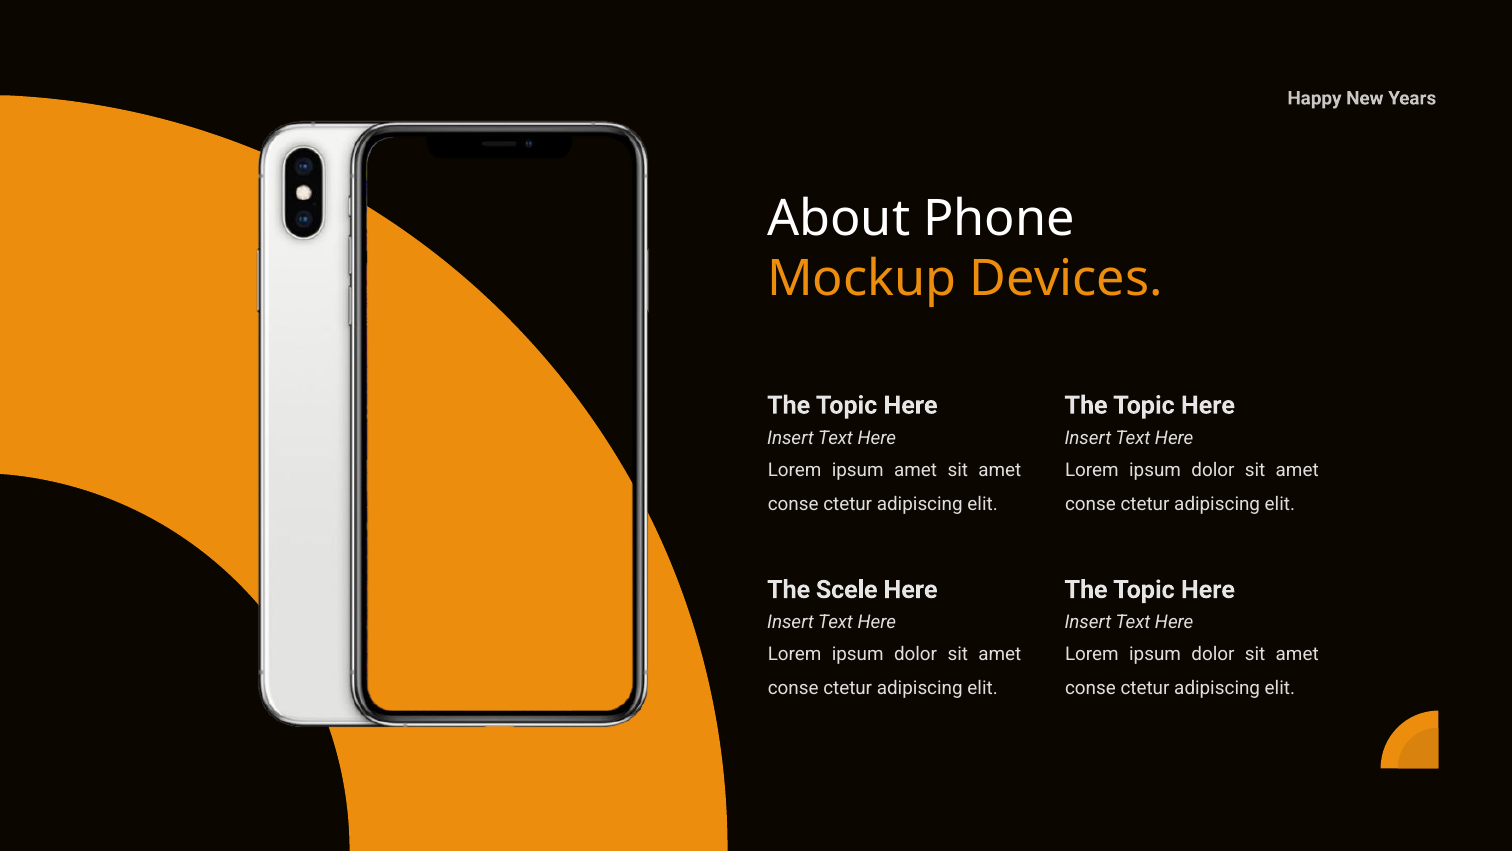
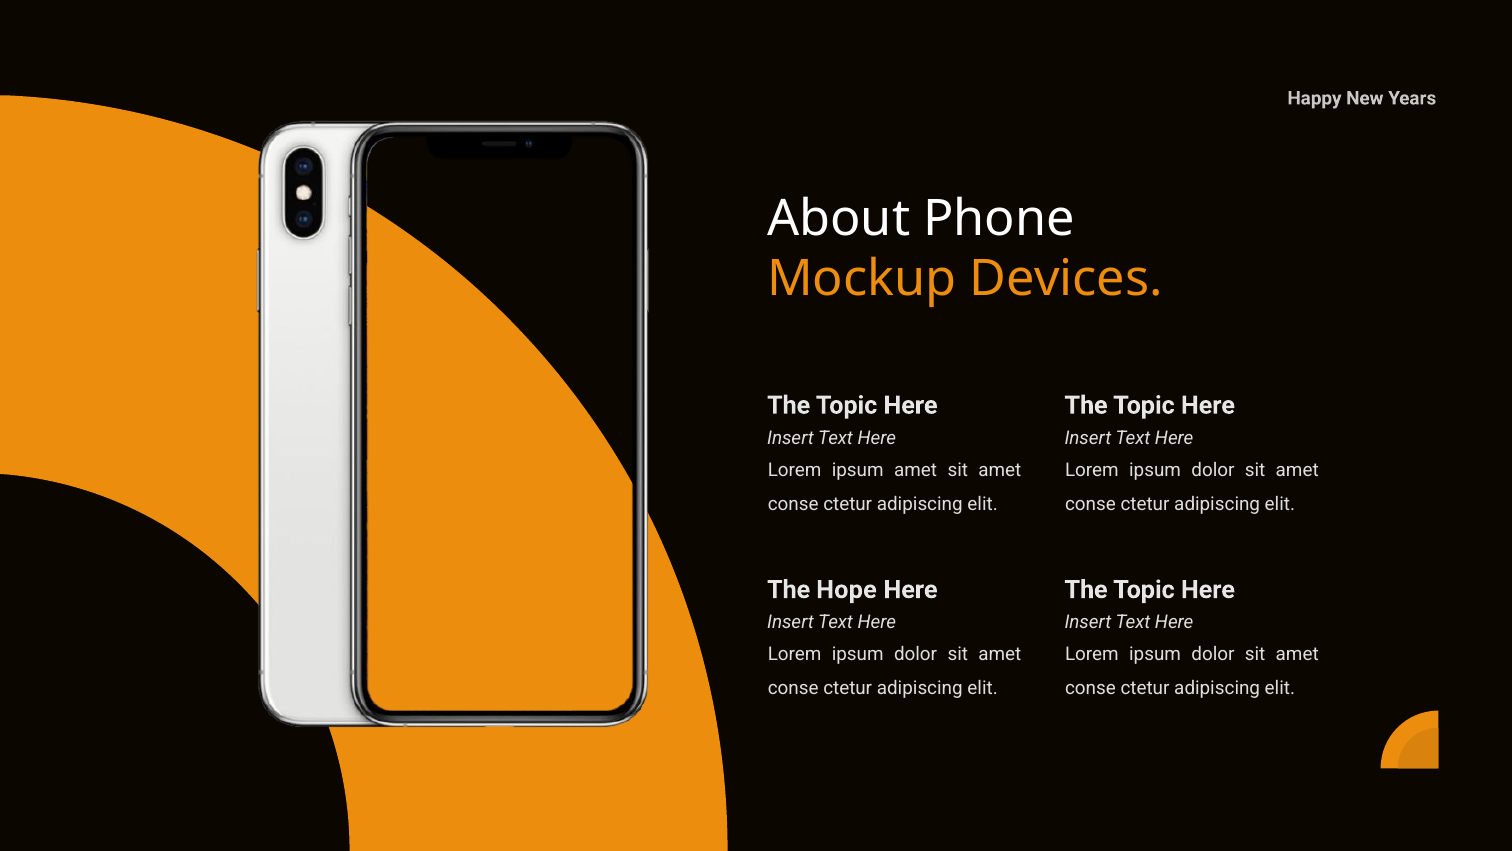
Scele: Scele -> Hope (846, 589)
